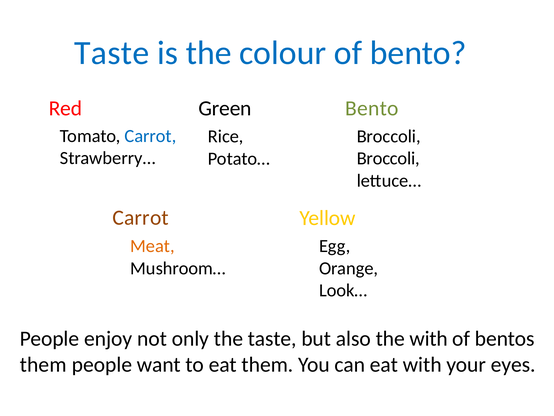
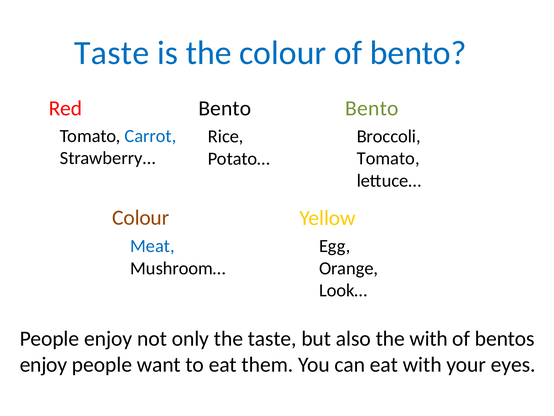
Green: Green -> Bento (225, 108)
Broccoli: Broccoli -> Tomato (388, 158)
Carrot: Carrot -> Colour (141, 218)
Meat colour: orange -> blue (152, 246)
them: them -> enjoy (43, 364)
